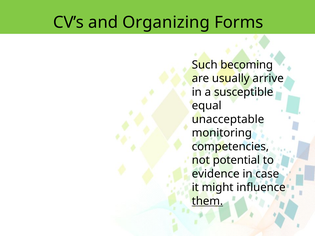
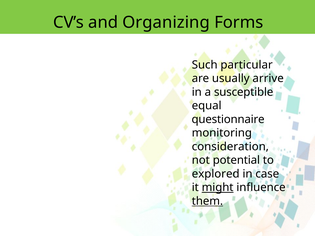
becoming: becoming -> particular (247, 65)
unacceptable: unacceptable -> questionnaire (228, 119)
competencies: competencies -> consideration (230, 147)
evidence: evidence -> explored (216, 174)
might underline: none -> present (218, 188)
